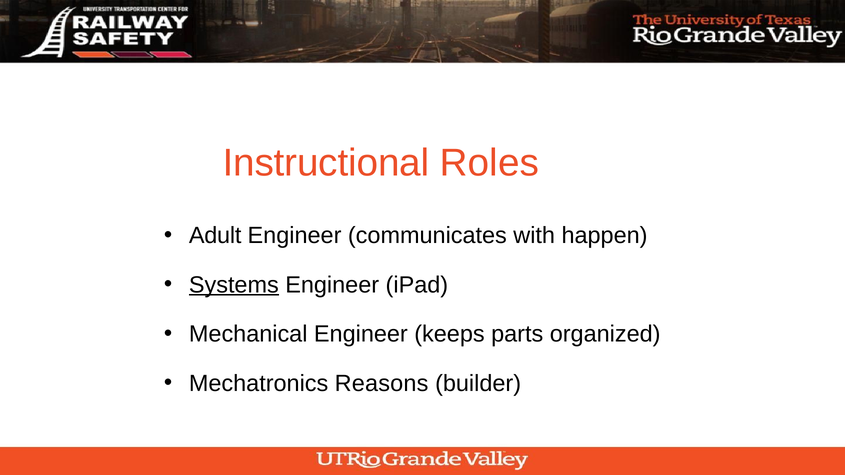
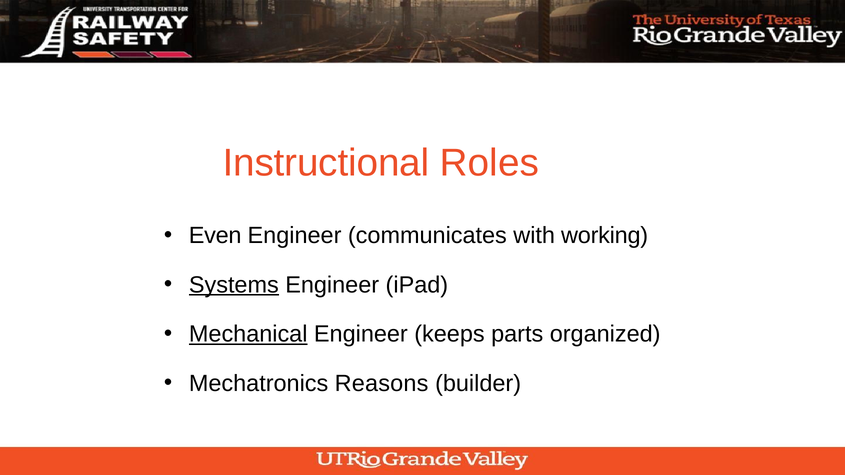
Adult: Adult -> Even (215, 236)
happen: happen -> working (605, 236)
Mechanical underline: none -> present (248, 334)
